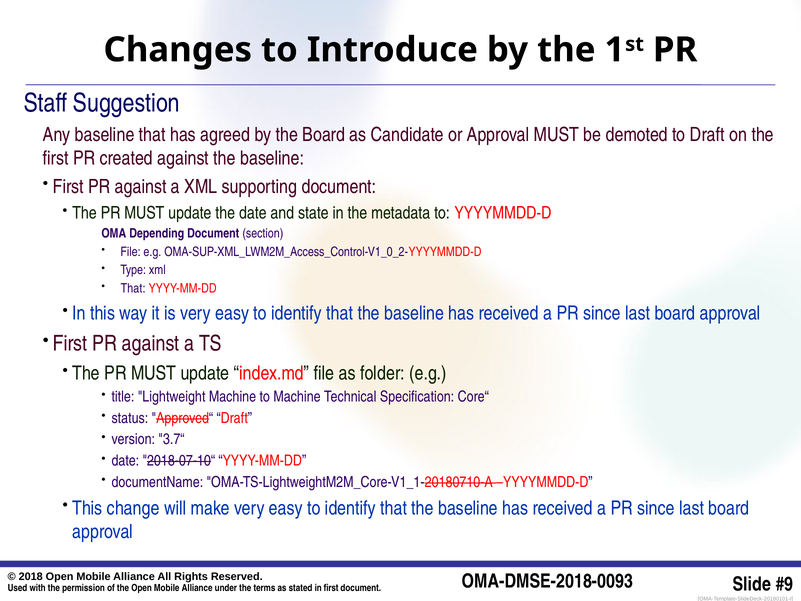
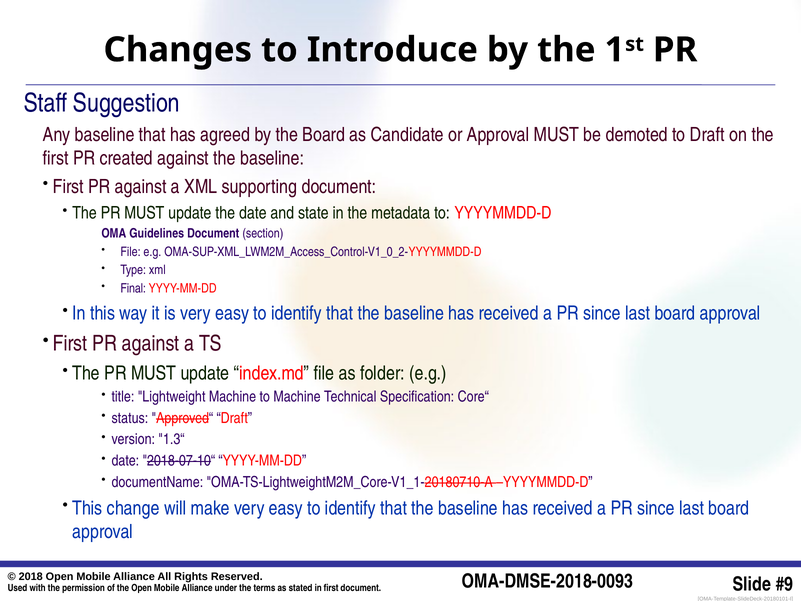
Depending: Depending -> Guidelines (157, 234)
That: That -> Final (133, 288)
3.7“: 3.7“ -> 1.3“ (171, 439)
